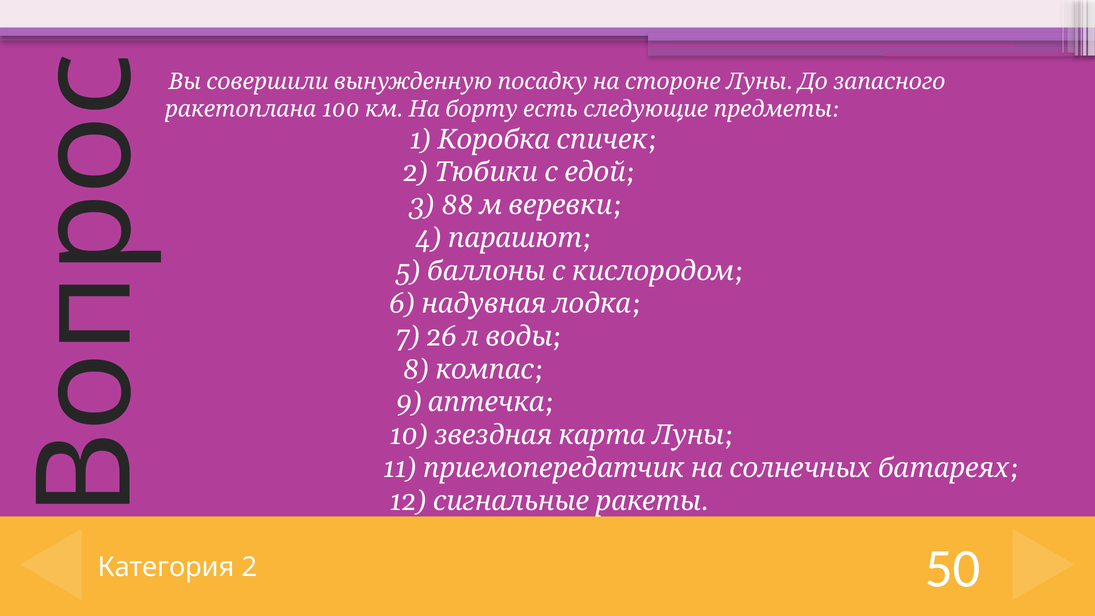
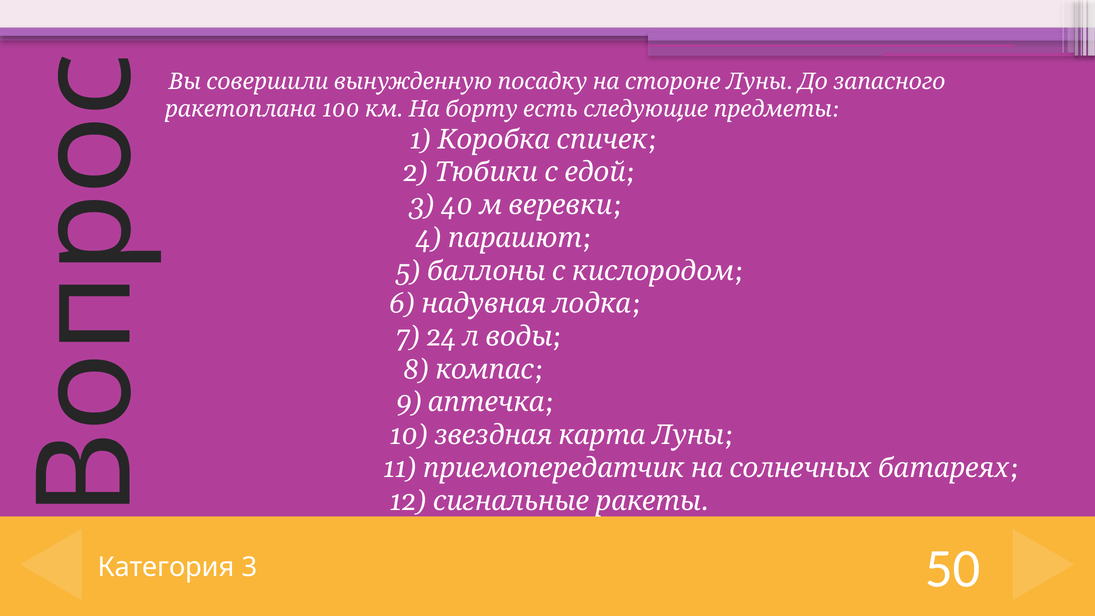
88: 88 -> 40 (457, 205)
26: 26 -> 24 (441, 337)
Категория 2: 2 -> 3 (250, 567)
